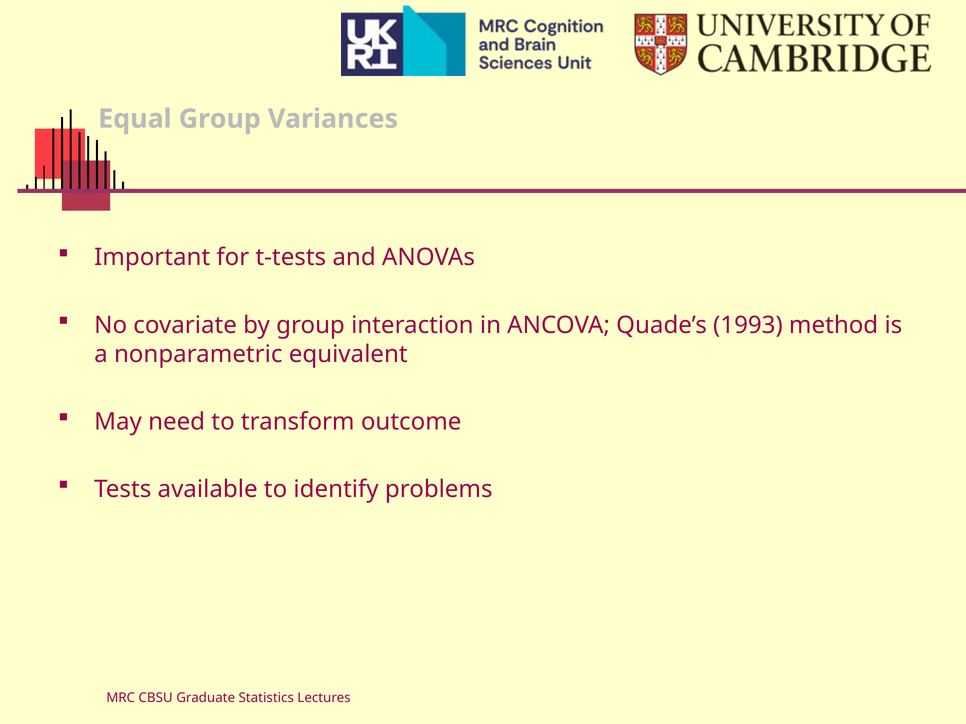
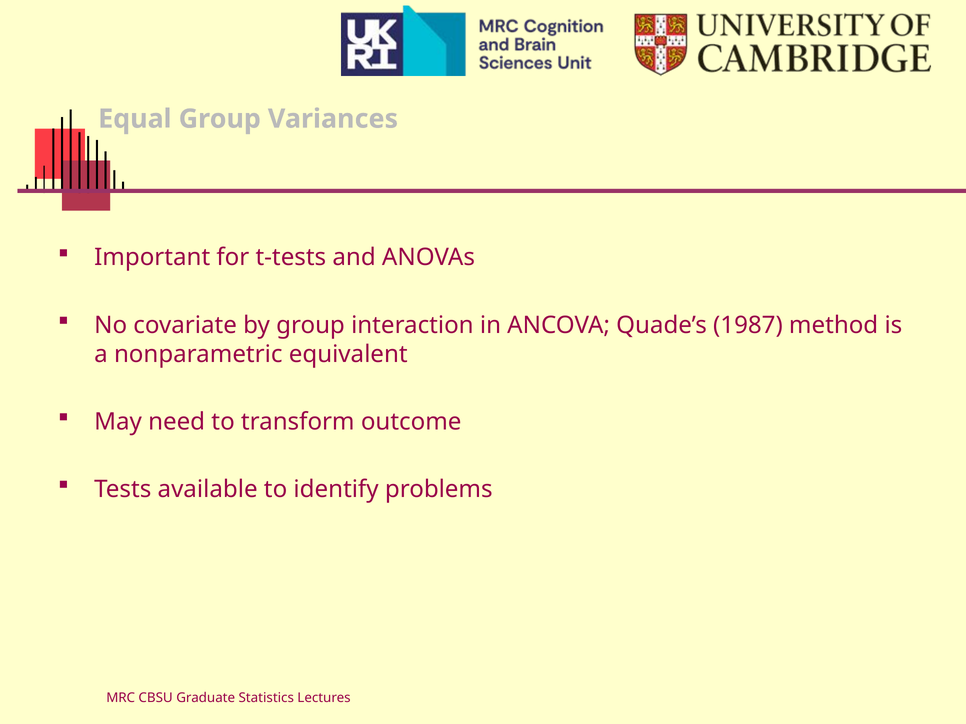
1993: 1993 -> 1987 (748, 325)
